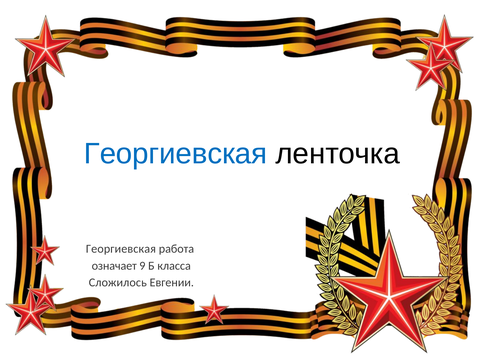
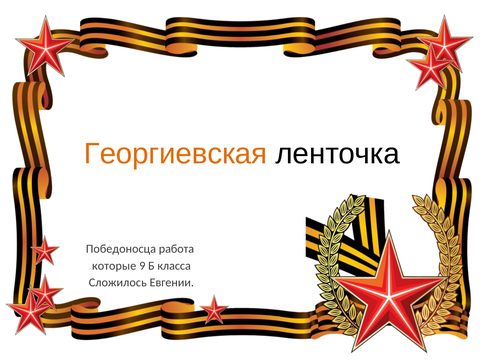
Георгиевская colour: blue -> orange (176, 154)
Георгиевская: Георгиевская -> Победоносца (121, 249)
означает: означает -> которые (114, 266)
